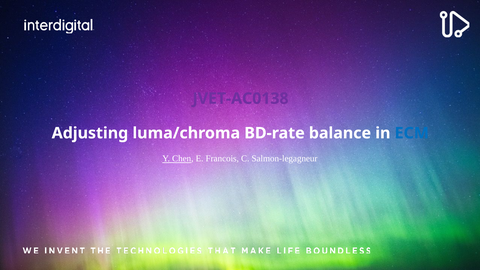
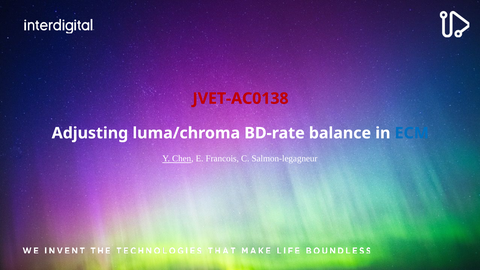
JVET-AC0138 colour: purple -> red (241, 99)
